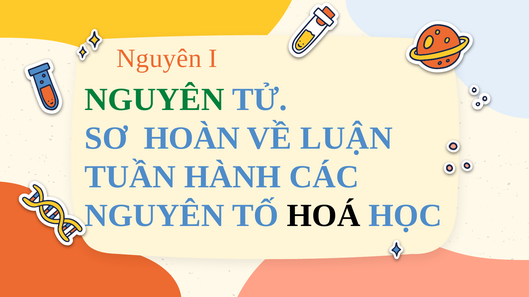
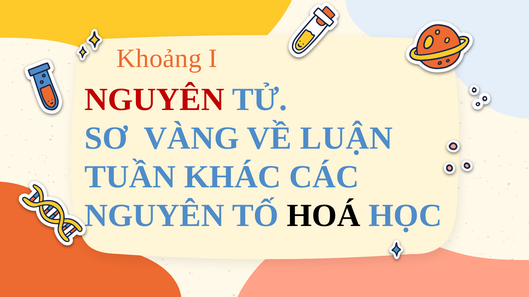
Nguyên: Nguyên -> Khoảng (159, 59)
NGUYÊN colour: green -> red (155, 100)
HOÀN: HOÀN -> VÀNG (192, 138)
HÀNH: HÀNH -> KHÁC (233, 177)
